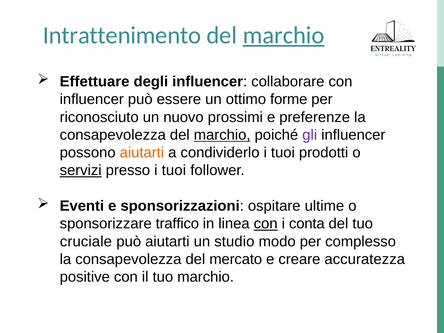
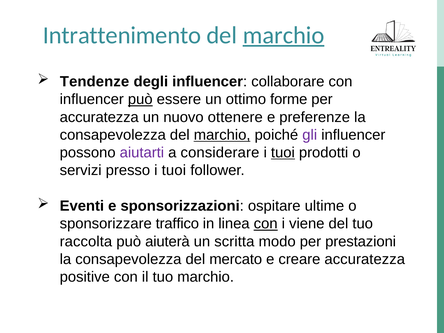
Effettuare: Effettuare -> Tendenze (95, 82)
può underline: none -> present (140, 99)
riconosciuto: riconosciuto -> accuratezza (99, 117)
prossimi: prossimi -> ottenere (235, 117)
aiutarti colour: orange -> purple (142, 153)
condividerlo: condividerlo -> considerare (220, 153)
tuoi underline: none -> present (283, 153)
servizi underline: present -> none (81, 170)
conta: conta -> viene (307, 224)
cruciale: cruciale -> raccolta (86, 241)
può aiutarti: aiutarti -> aiuterà (167, 241)
studio: studio -> scritta (234, 241)
complesso: complesso -> prestazioni (361, 241)
